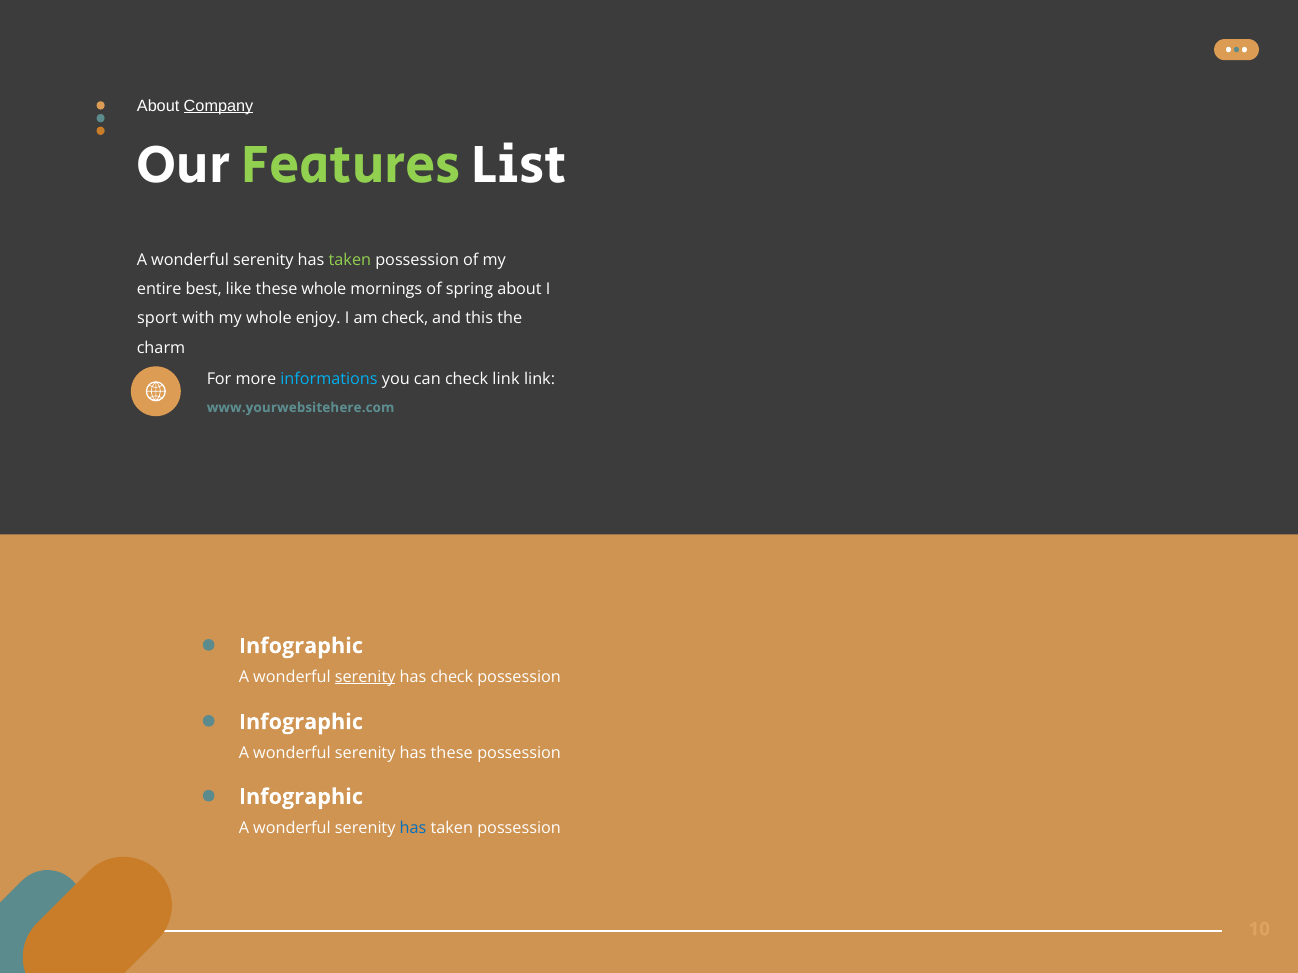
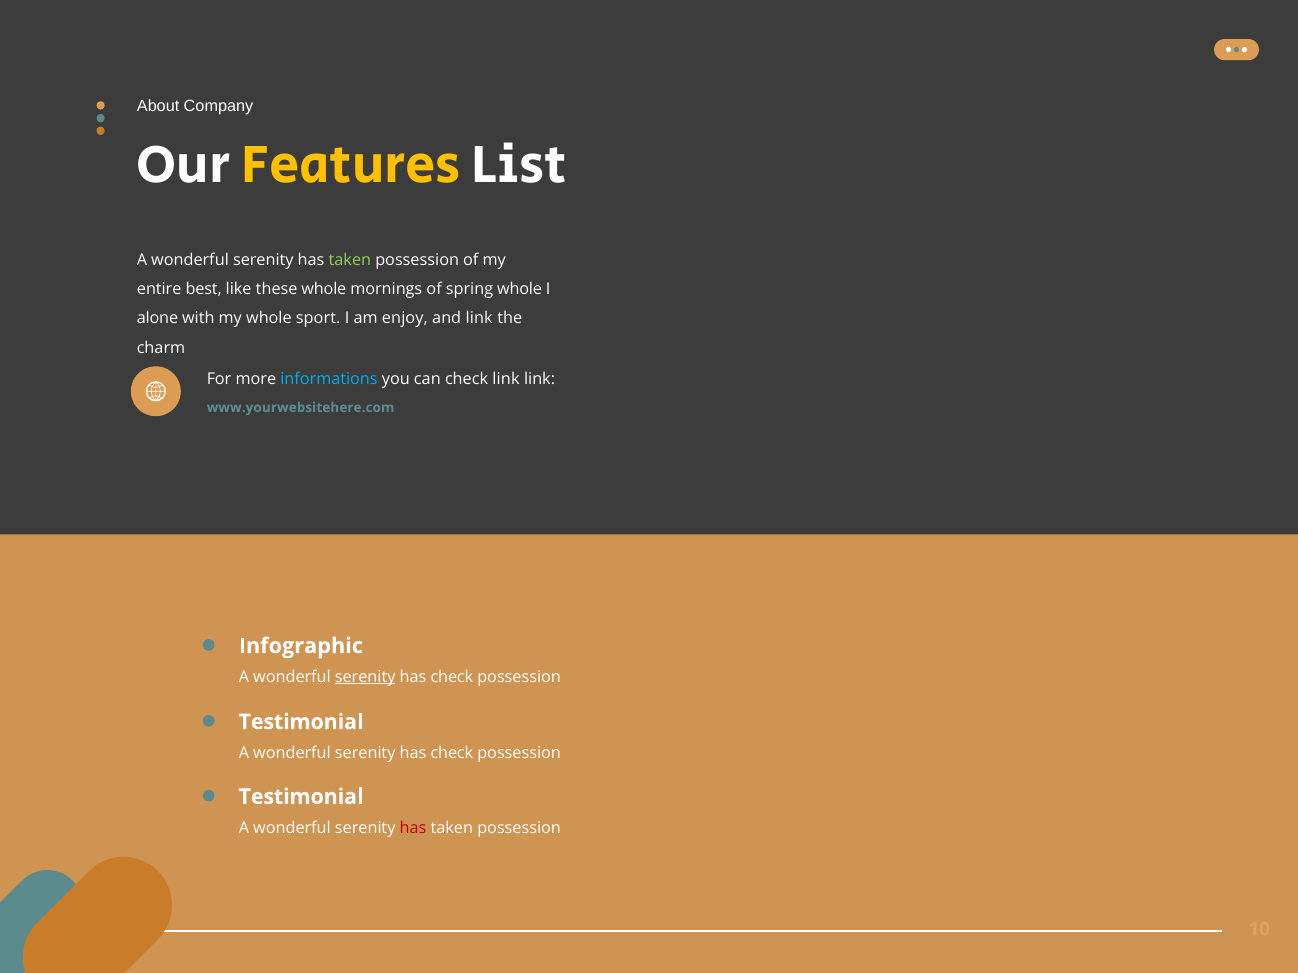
Company underline: present -> none (219, 106)
Features colour: light green -> yellow (351, 164)
spring about: about -> whole (520, 289)
sport: sport -> alone (157, 319)
enjoy: enjoy -> sport (318, 319)
am check: check -> enjoy (405, 319)
and this: this -> link (479, 319)
Infographic: Infographic -> Testimonial (301, 722)
these: these -> check (452, 753)
Infographic: Infographic -> Testimonial (301, 797)
has colour: blue -> red (413, 828)
